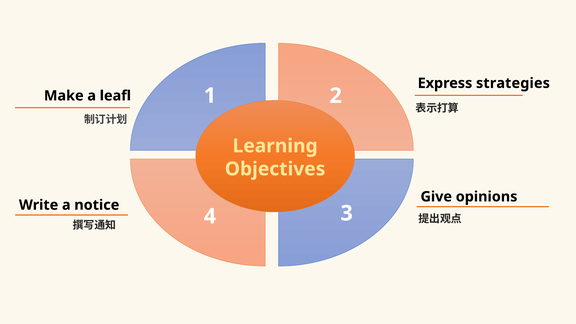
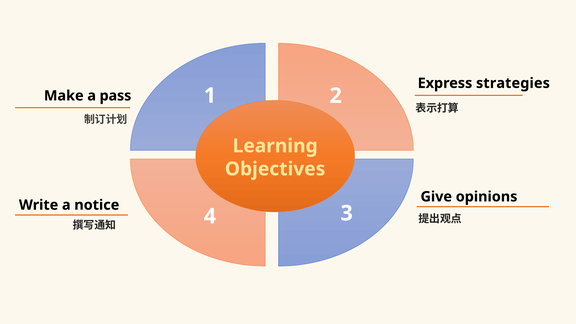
leafl: leafl -> pass (115, 96)
